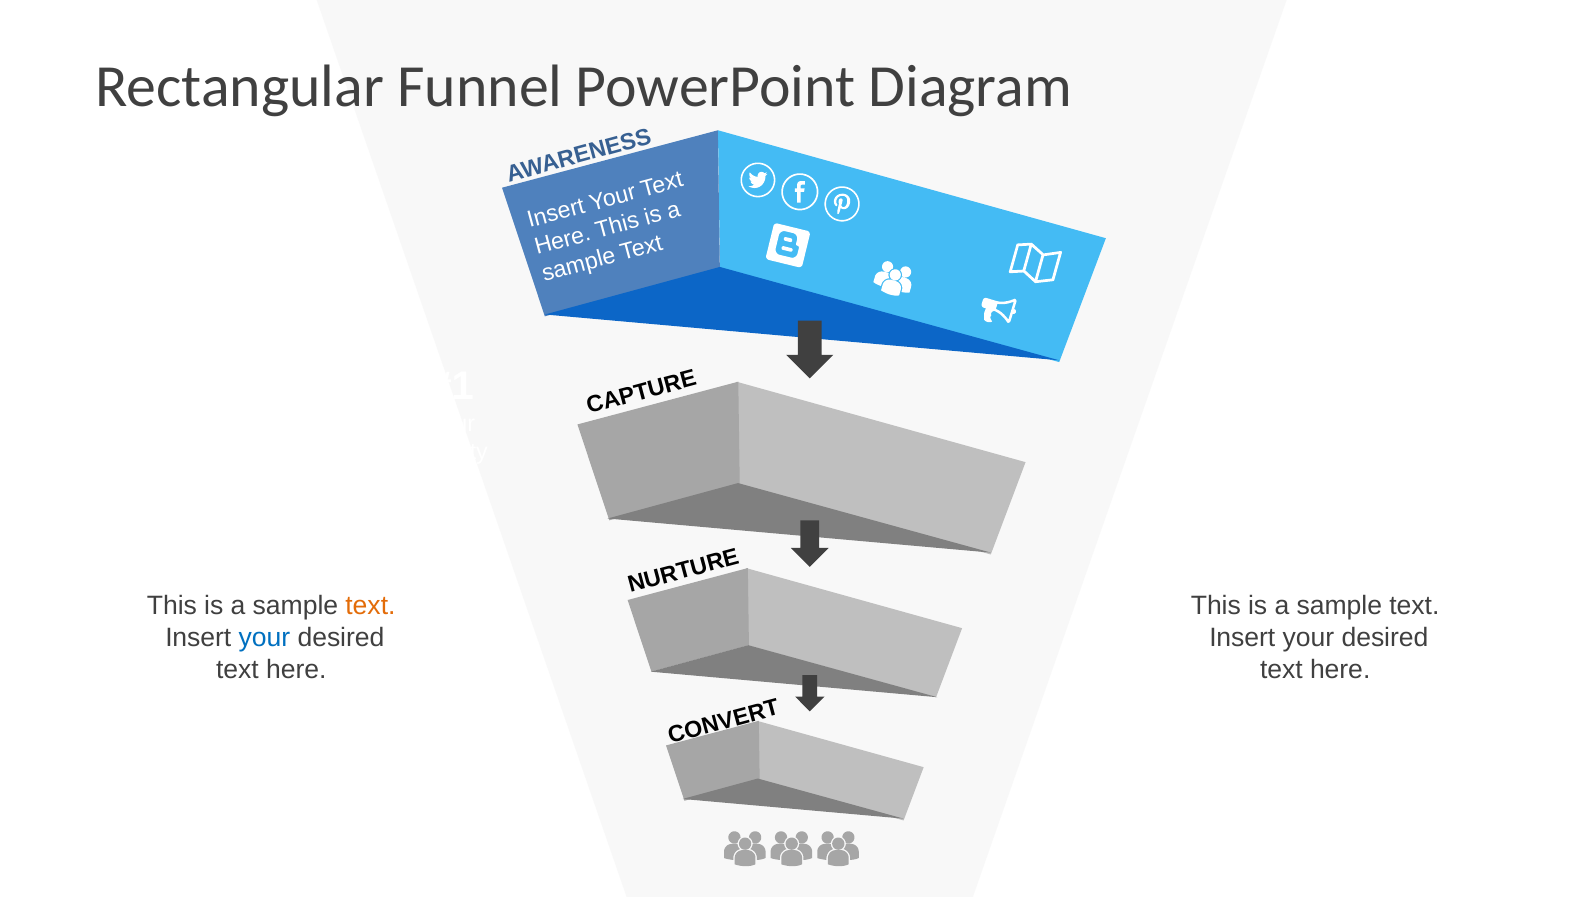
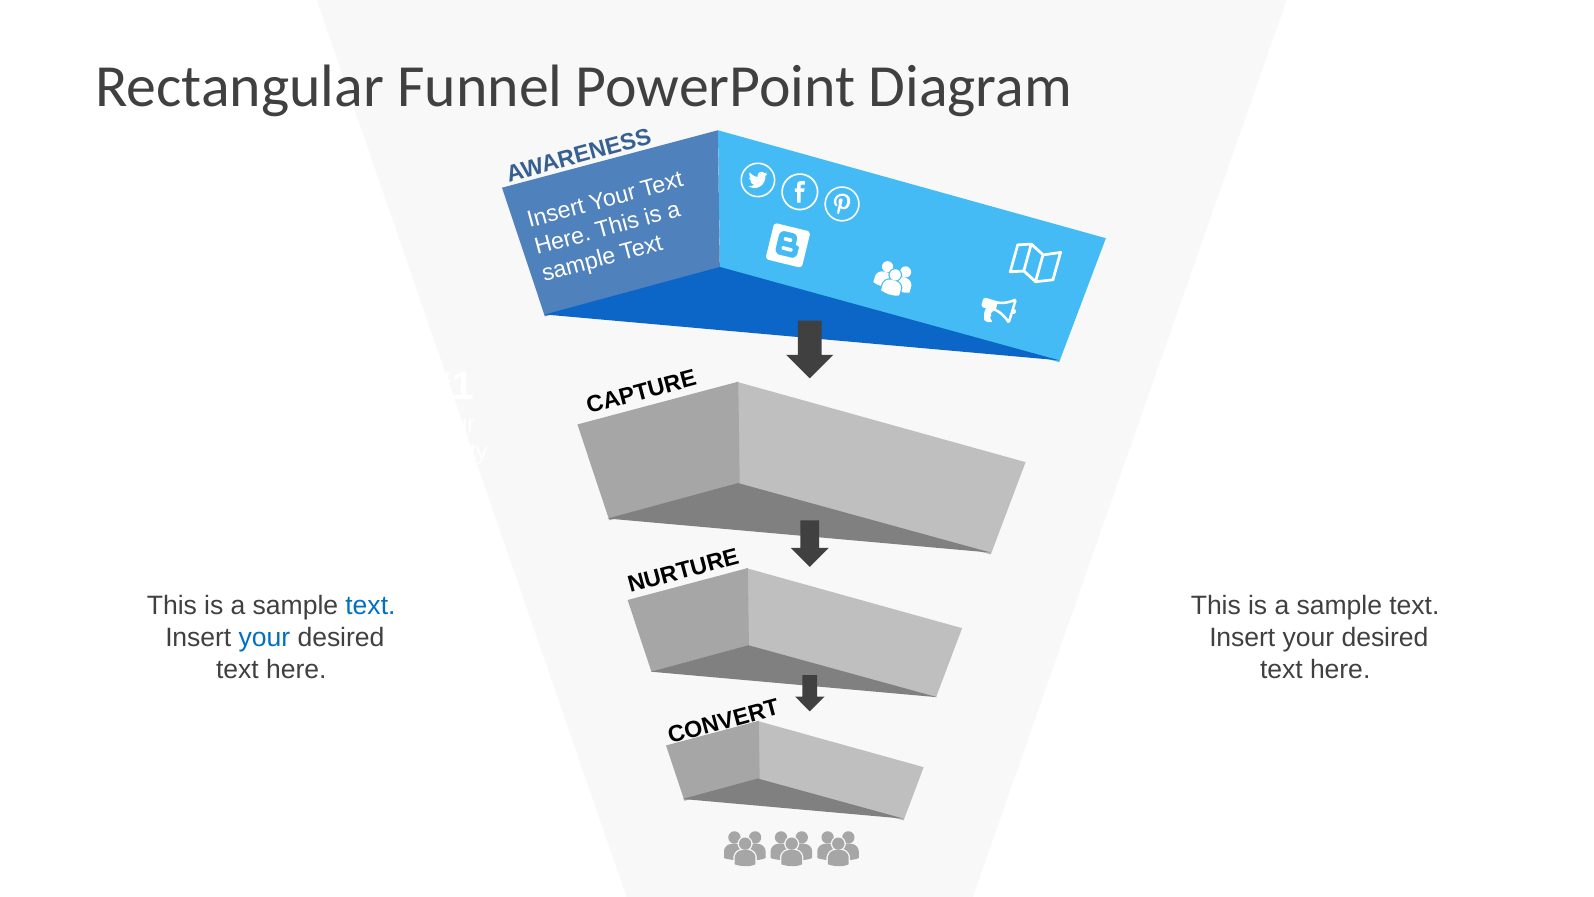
text colour: orange -> blue (370, 606)
